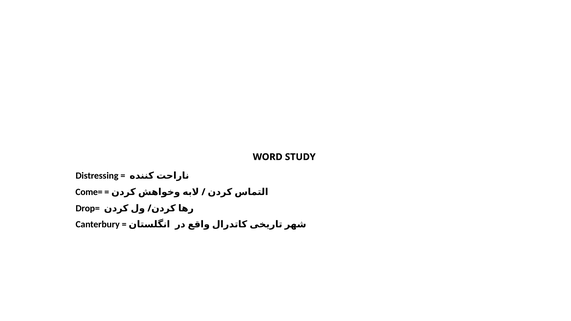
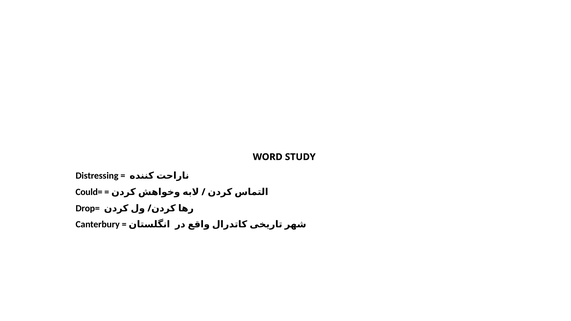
Come=: Come= -> Could= (89, 192)
